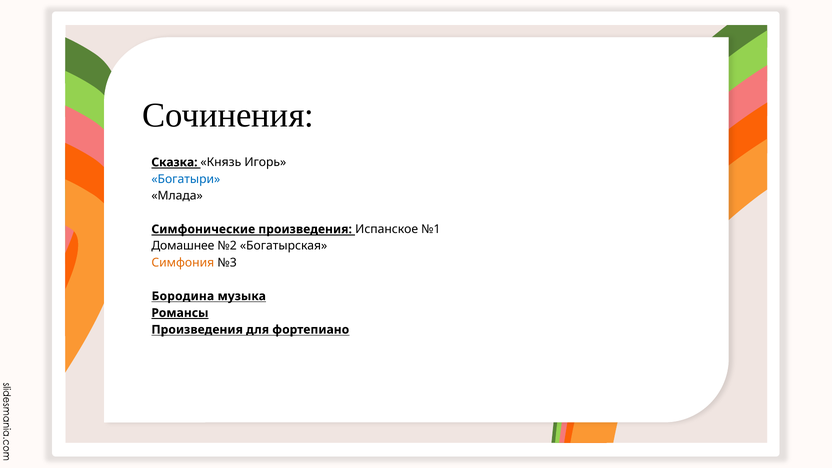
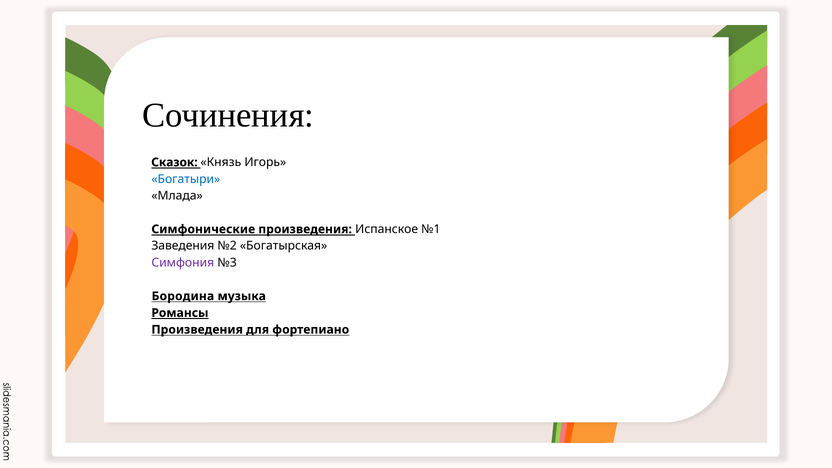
Сказка: Сказка -> Сказок (174, 162)
Домашнее: Домашнее -> Заведения (183, 246)
Симфония colour: orange -> purple (183, 263)
